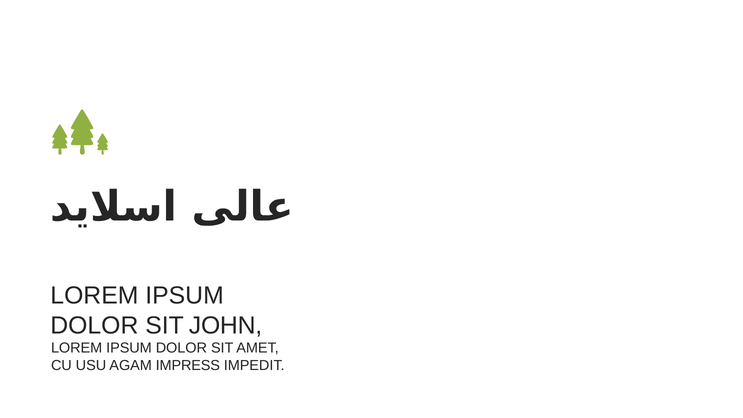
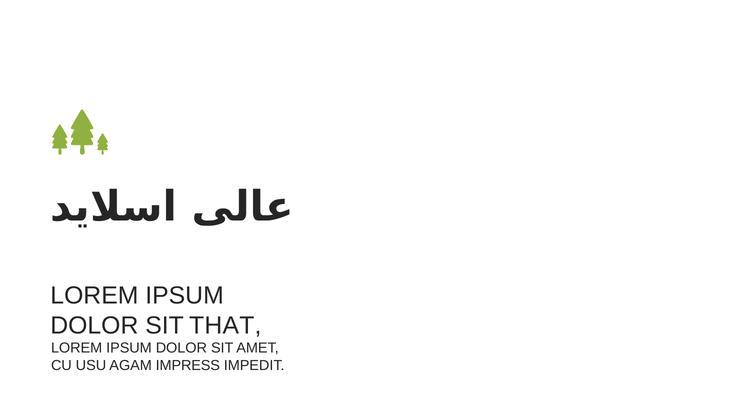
JOHN: JOHN -> THAT (225, 325)
